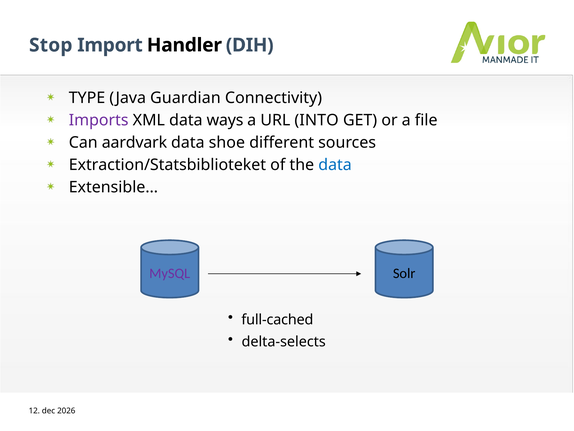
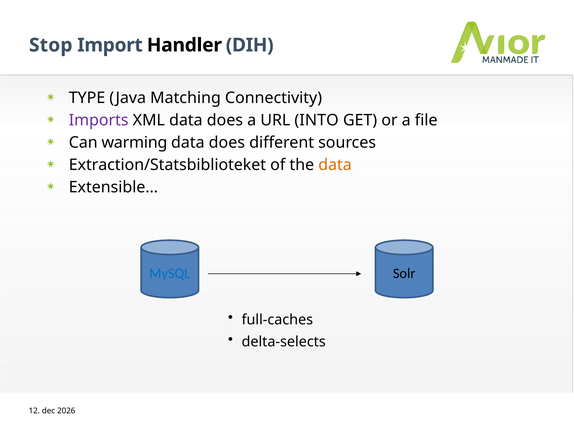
Guardian: Guardian -> Matching (185, 98)
XML data ways: ways -> does (225, 120)
aardvark: aardvark -> warming (134, 142)
shoe: shoe -> does (227, 142)
data colour: blue -> orange (335, 165)
MySQL colour: purple -> blue (170, 273)
full-cached: full-cached -> full-caches (277, 319)
